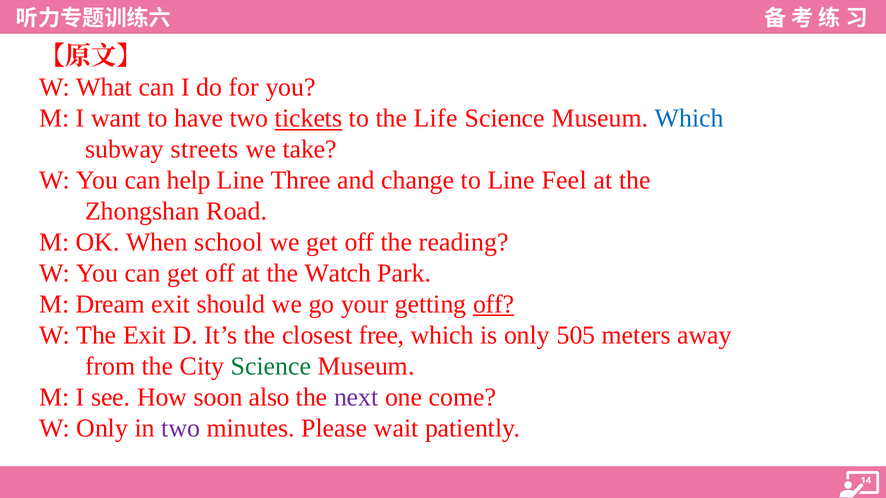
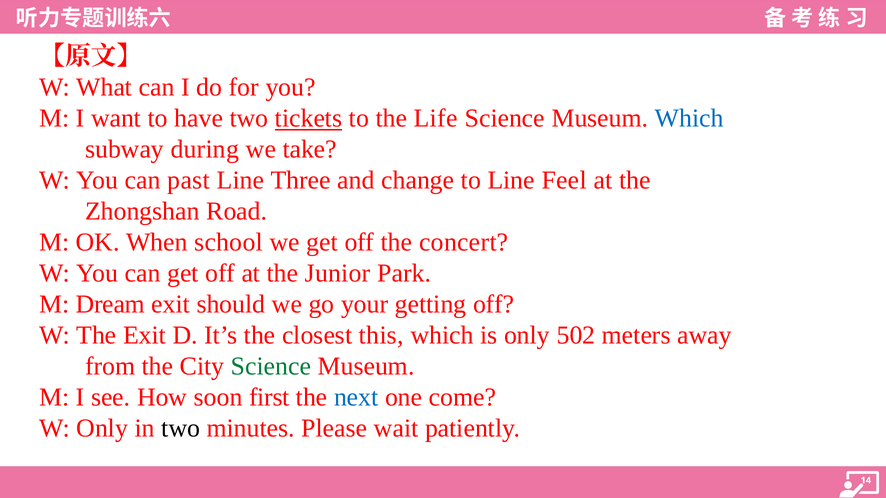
streets: streets -> during (205, 150)
help: help -> past (189, 181)
reading: reading -> concert (464, 243)
Watch: Watch -> Junior (338, 274)
off underline: present -> none (494, 305)
free: free -> this (381, 336)
505: 505 -> 502 (576, 336)
also: also -> first (269, 398)
next colour: purple -> blue (356, 398)
two colour: purple -> black (181, 429)
